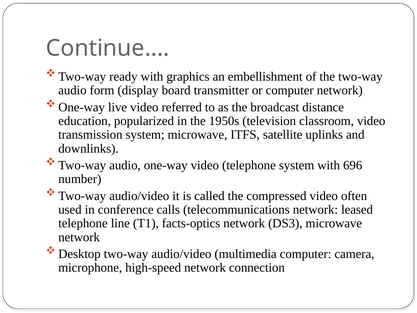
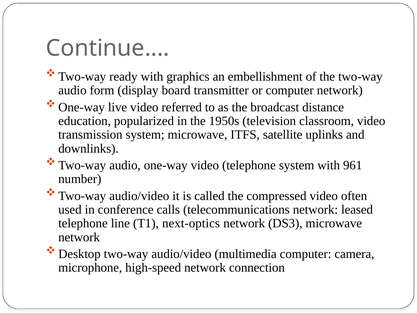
696: 696 -> 961 (353, 165)
facts-optics: facts-optics -> next-optics (191, 223)
